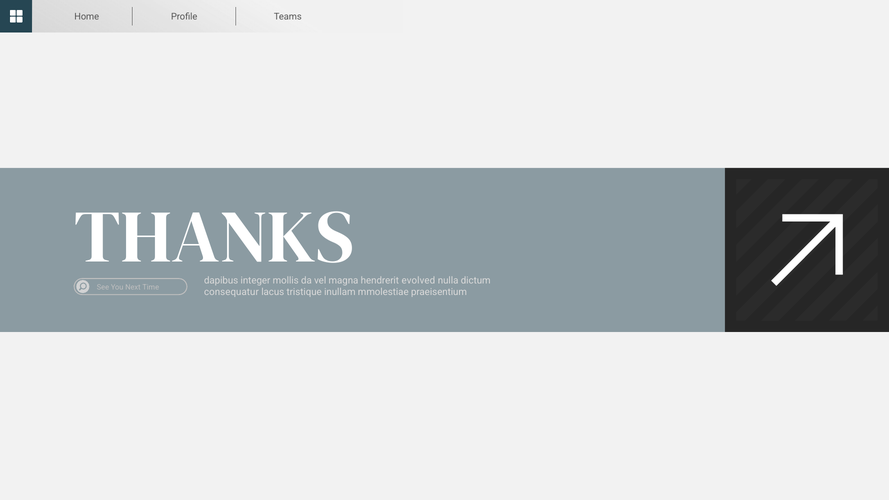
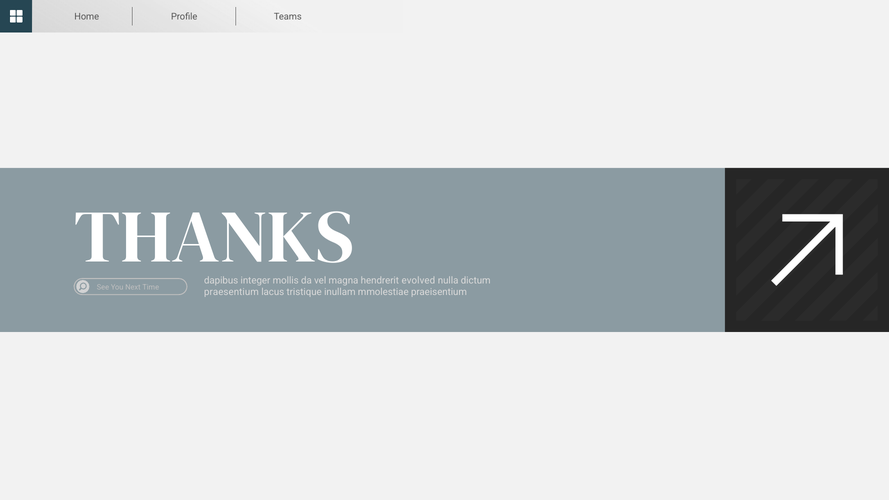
consequatur: consequatur -> praesentium (231, 292)
